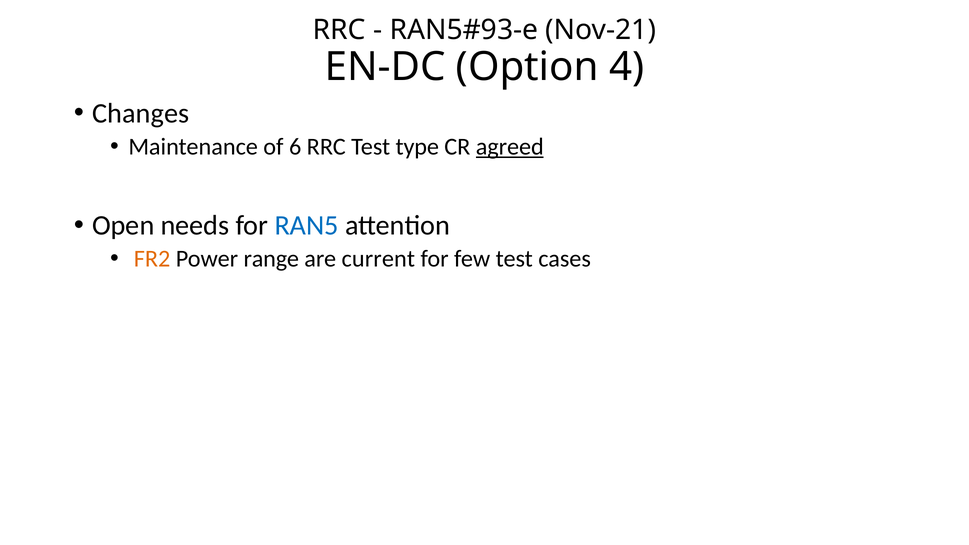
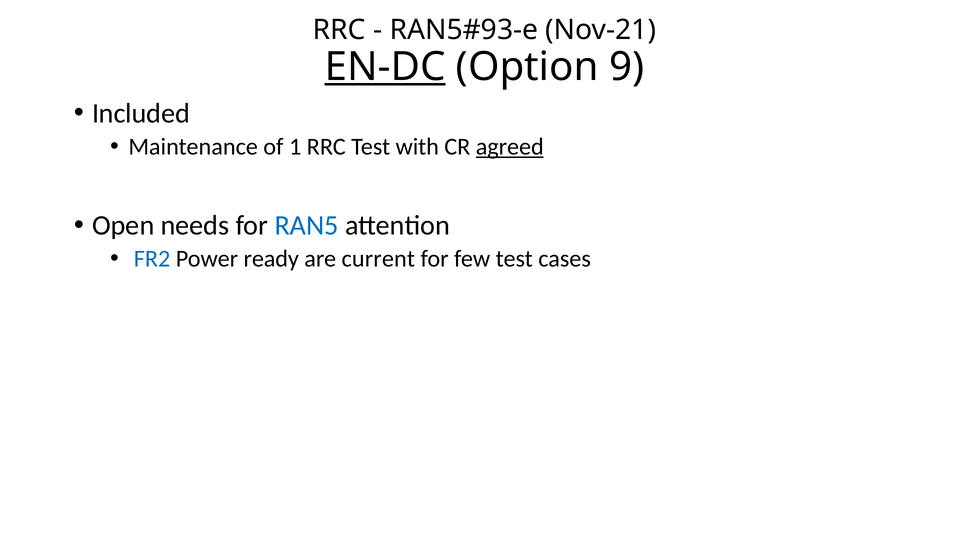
EN-DC underline: none -> present (385, 67)
4: 4 -> 9 (627, 67)
Changes: Changes -> Included (141, 113)
6: 6 -> 1 (295, 147)
type: type -> with (417, 147)
FR2 colour: orange -> blue (152, 259)
range: range -> ready (271, 259)
